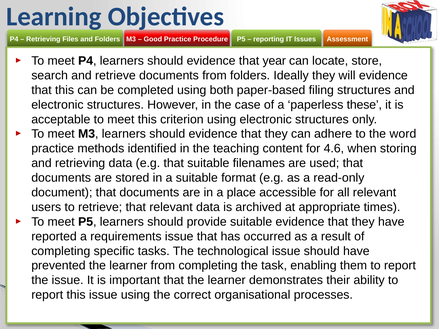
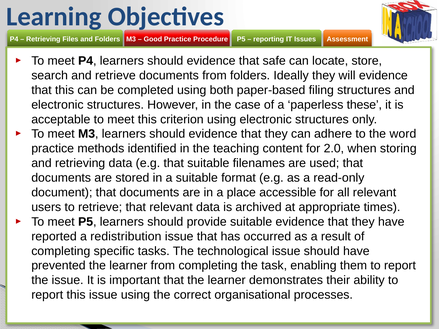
year: year -> safe (274, 61)
4.6: 4.6 -> 2.0 (334, 149)
requirements: requirements -> redistribution (126, 237)
